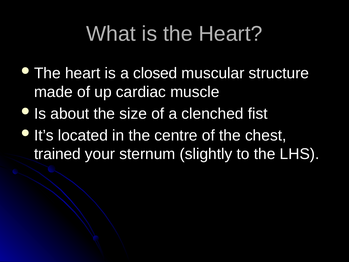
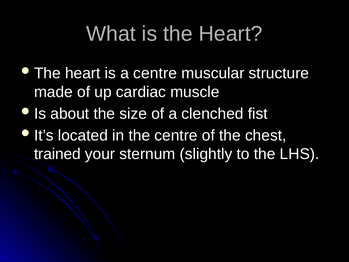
a closed: closed -> centre (155, 73)
